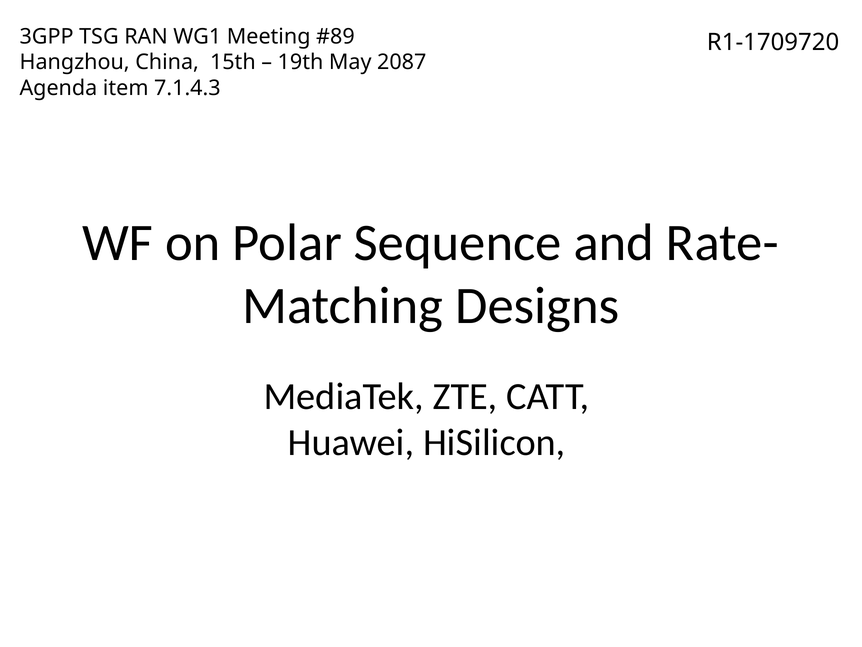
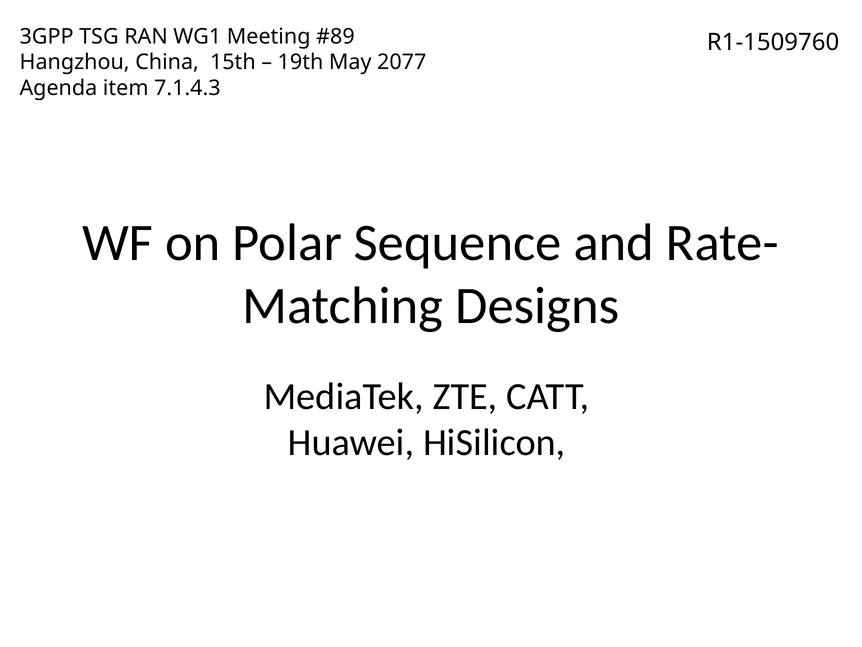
R1-1709720: R1-1709720 -> R1-1509760 (773, 42)
2087: 2087 -> 2077 (402, 62)
